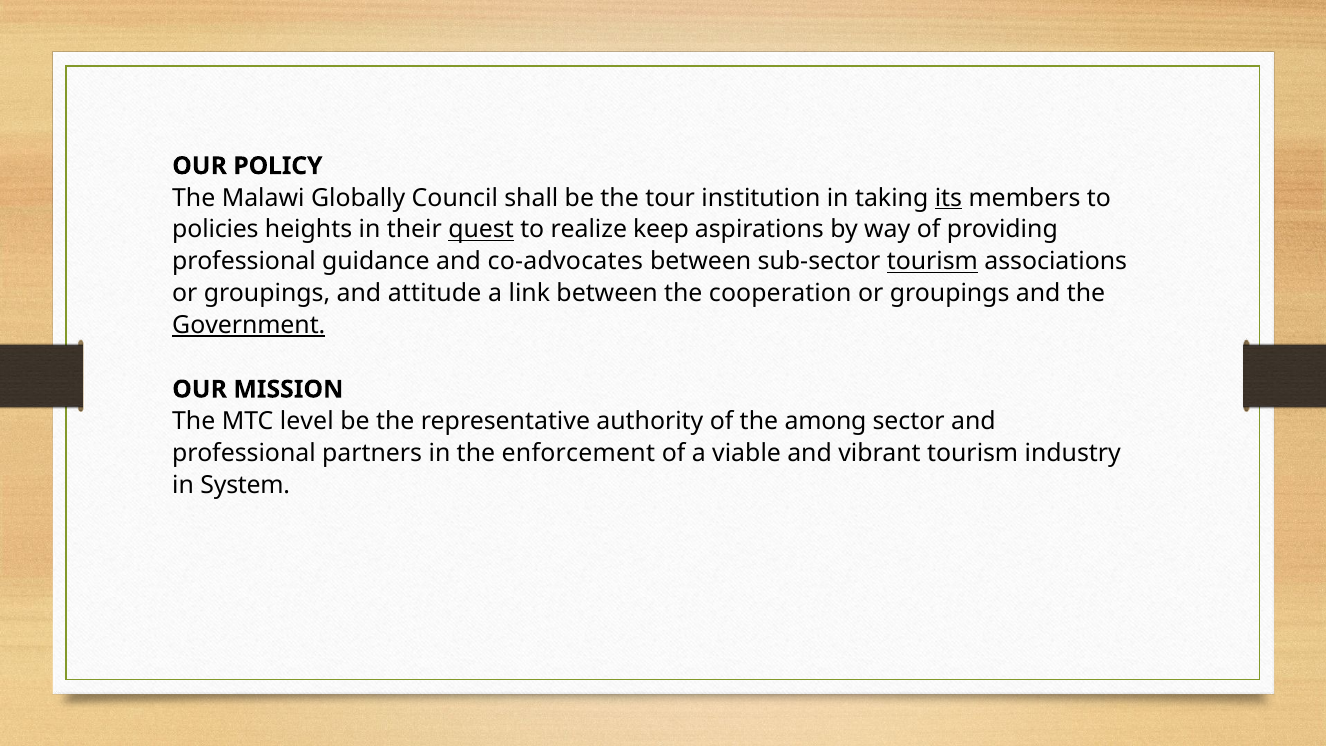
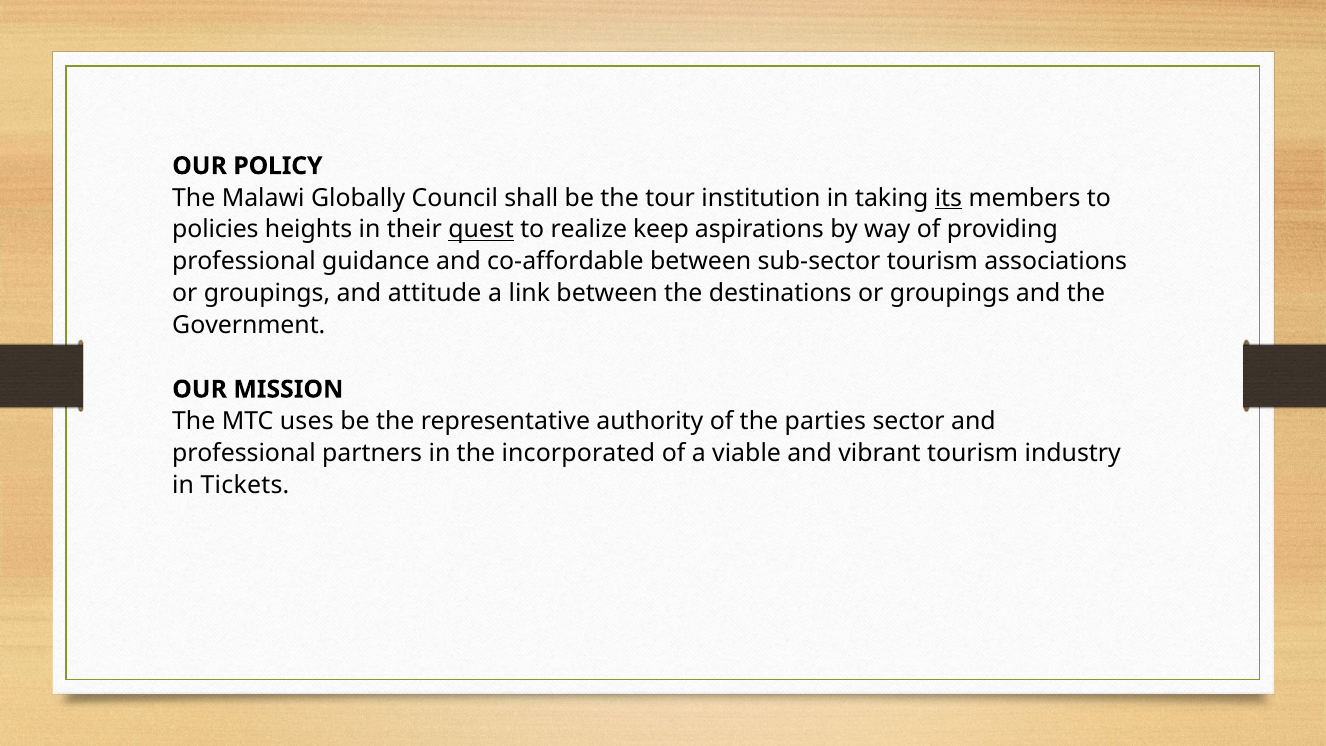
co-advocates: co-advocates -> co-affordable (565, 262)
tourism underline: present -> none (932, 262)
cooperation: cooperation -> destinations (780, 294)
Government underline: present -> none (249, 325)
level: level -> uses (307, 421)
among: among -> parties (825, 421)
enforcement: enforcement -> incorporated (578, 453)
System: System -> Tickets (245, 485)
